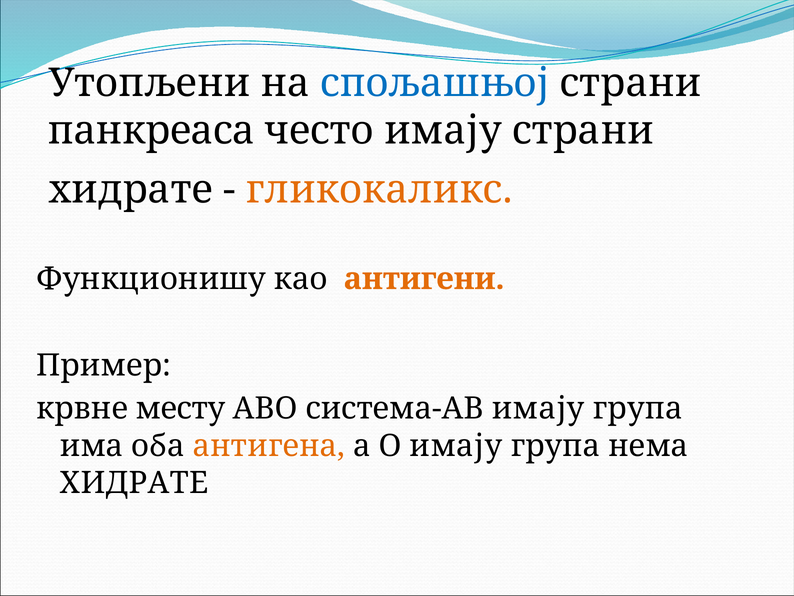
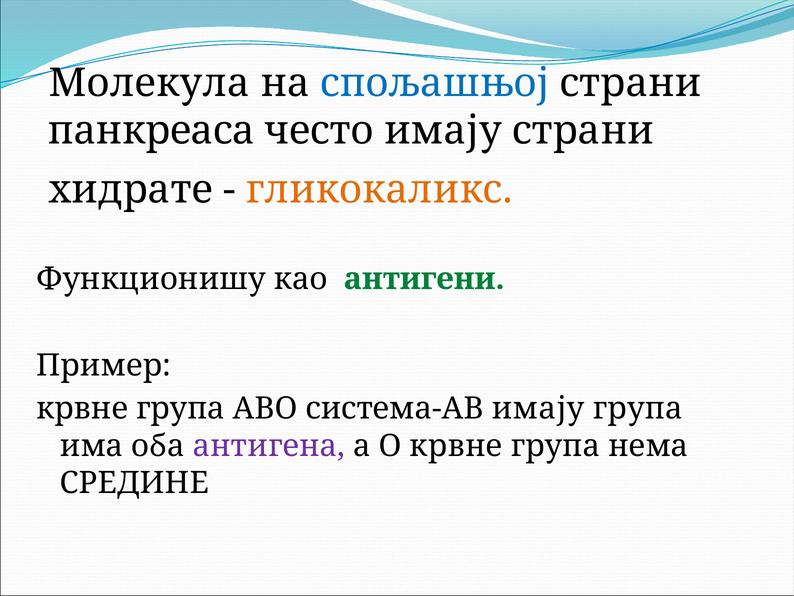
Утопљени: Утопљени -> Молекула (149, 83)
антигени colour: orange -> green (424, 279)
месту: месту -> група (180, 408)
антигена colour: orange -> purple (269, 445)
О имају: имају -> крвне (456, 445)
ХИДРАТЕ: ХИДРАТЕ -> СРЕДИНЕ (134, 483)
